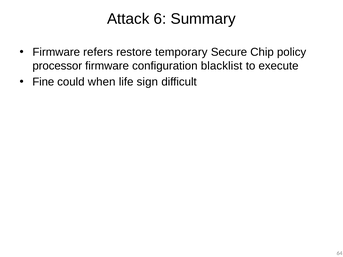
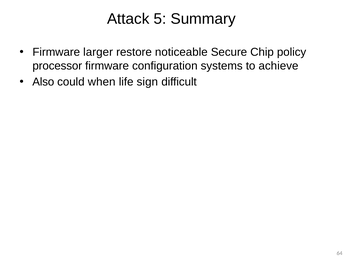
6: 6 -> 5 (160, 19)
refers: refers -> larger (98, 52)
temporary: temporary -> noticeable (181, 52)
blacklist: blacklist -> systems (222, 66)
execute: execute -> achieve (278, 66)
Fine: Fine -> Also (43, 82)
